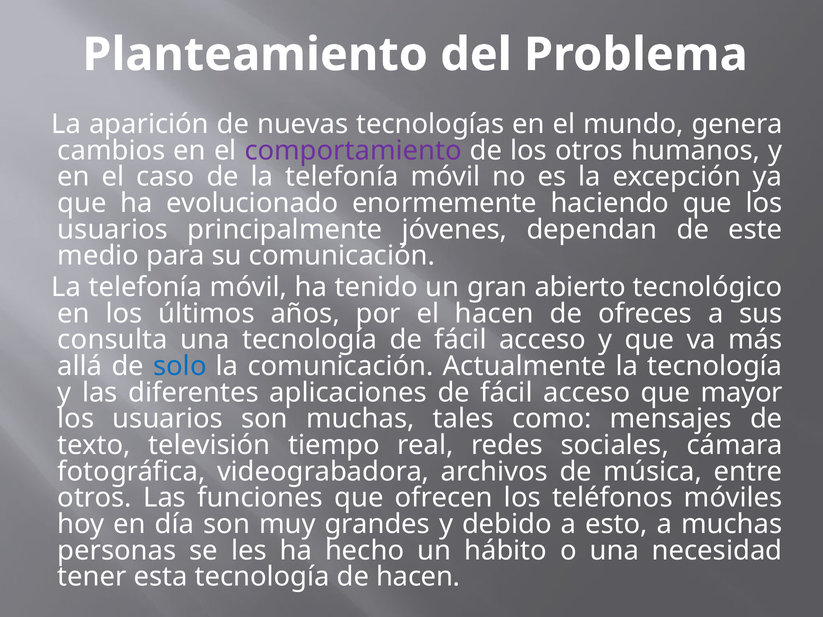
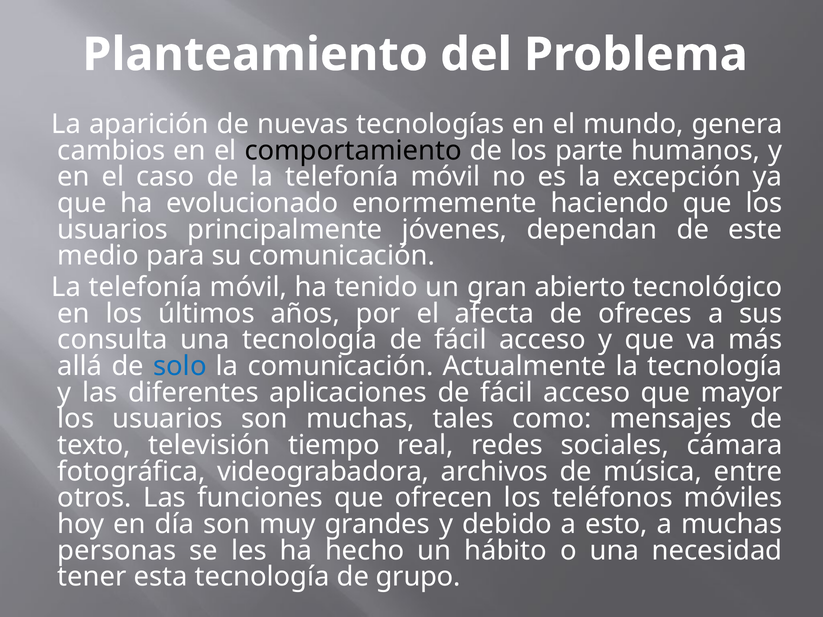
comportamiento colour: purple -> black (353, 151)
los otros: otros -> parte (589, 151)
el hacen: hacen -> afecta (494, 314)
de hacen: hacen -> grupo (418, 577)
